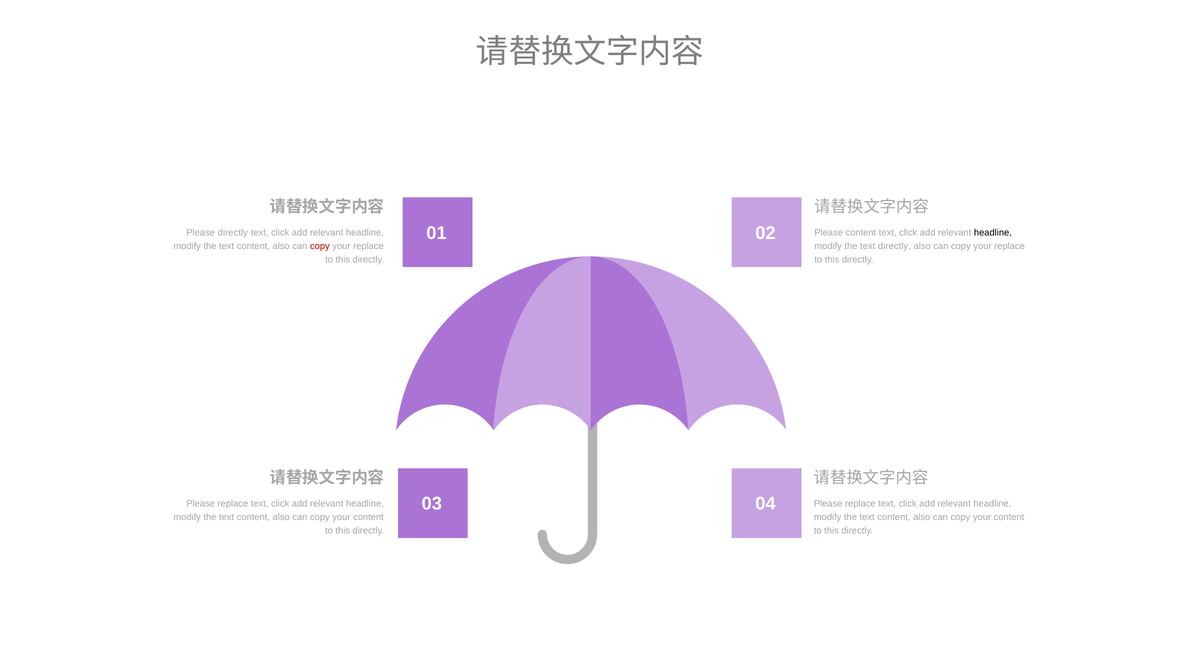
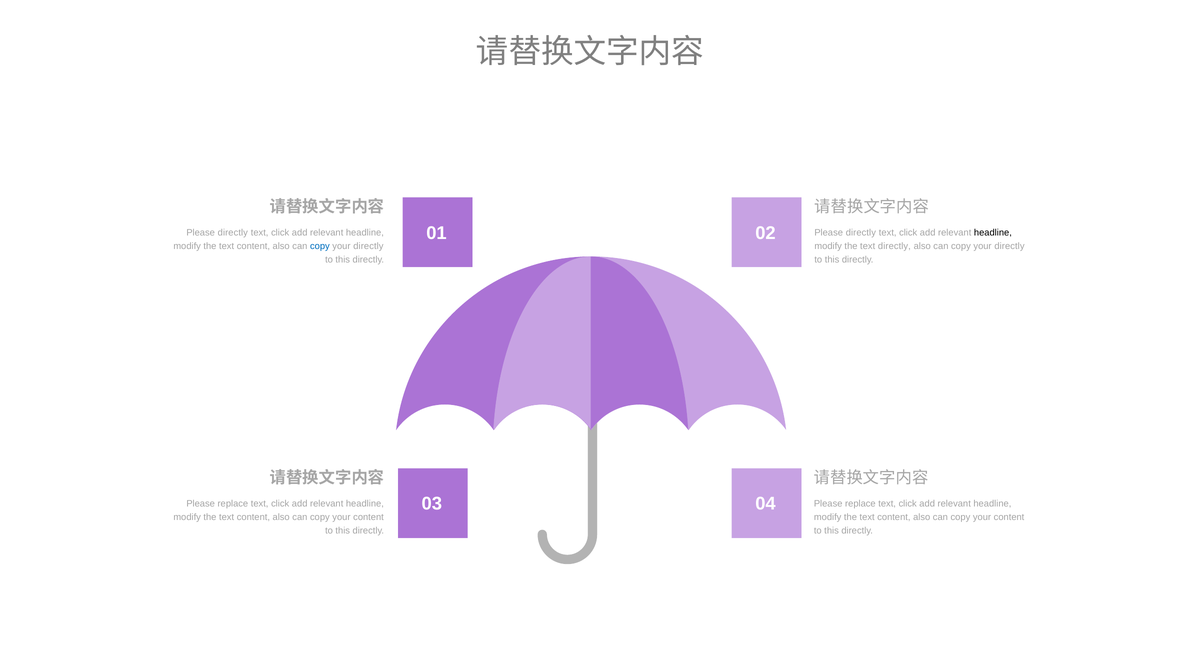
content: content -> directly (861, 233)
copy colour: red -> blue (320, 246)
replace: replace -> directly (368, 246)
replace: replace -> directly (1009, 246)
